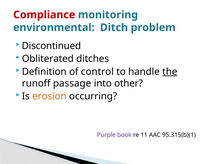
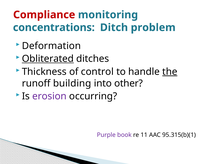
environmental: environmental -> concentrations (54, 28)
Discontinued: Discontinued -> Deformation (51, 46)
Obliterated underline: none -> present (48, 59)
Definition: Definition -> Thickness (44, 72)
passage: passage -> building (72, 83)
erosion colour: orange -> purple (49, 96)
